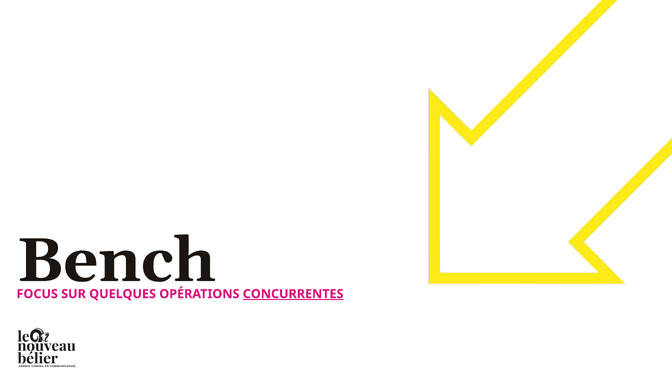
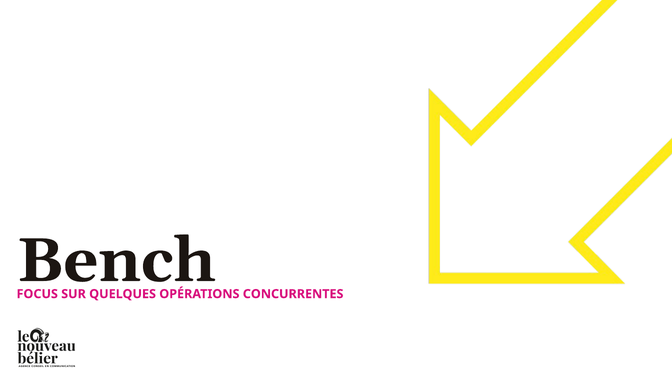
CONCURRENTES underline: present -> none (293, 294)
